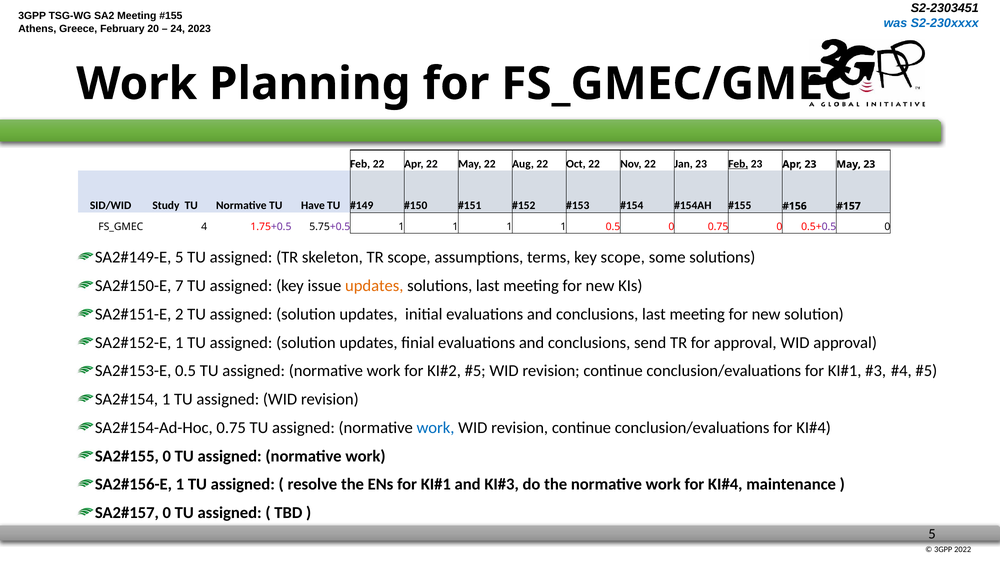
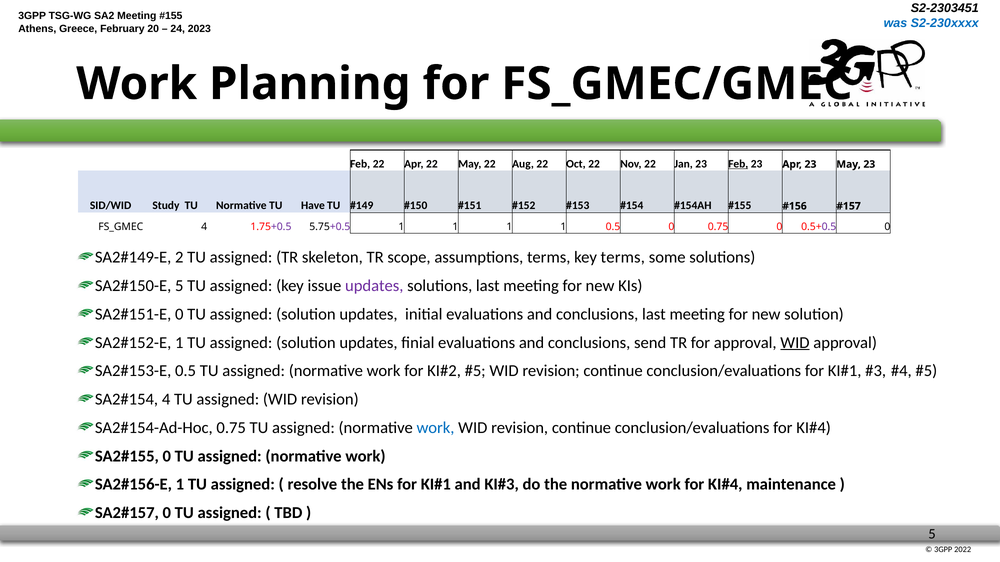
5: 5 -> 2 (179, 258)
key scope: scope -> terms (623, 258)
7: 7 -> 5 (179, 286)
updates colour: orange -> purple (374, 286)
2: 2 -> 0 (179, 314)
WID underline: none -> present (795, 343)
1: 1 -> 4 (166, 400)
